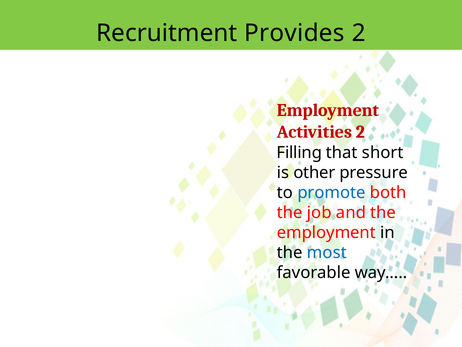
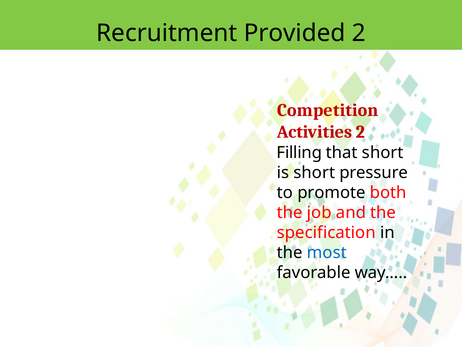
Provides: Provides -> Provided (295, 33)
Employment: Employment -> Competition (328, 110)
is other: other -> short (314, 172)
promote colour: blue -> black (331, 192)
employment: employment -> specification (326, 232)
